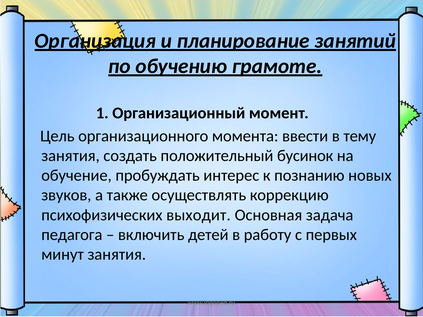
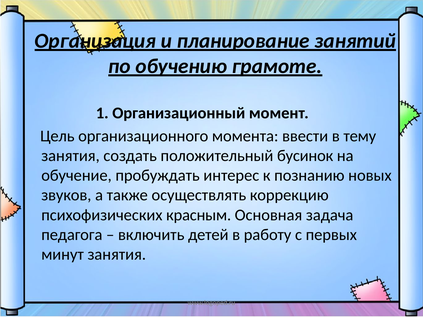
выходит: выходит -> красным (199, 215)
